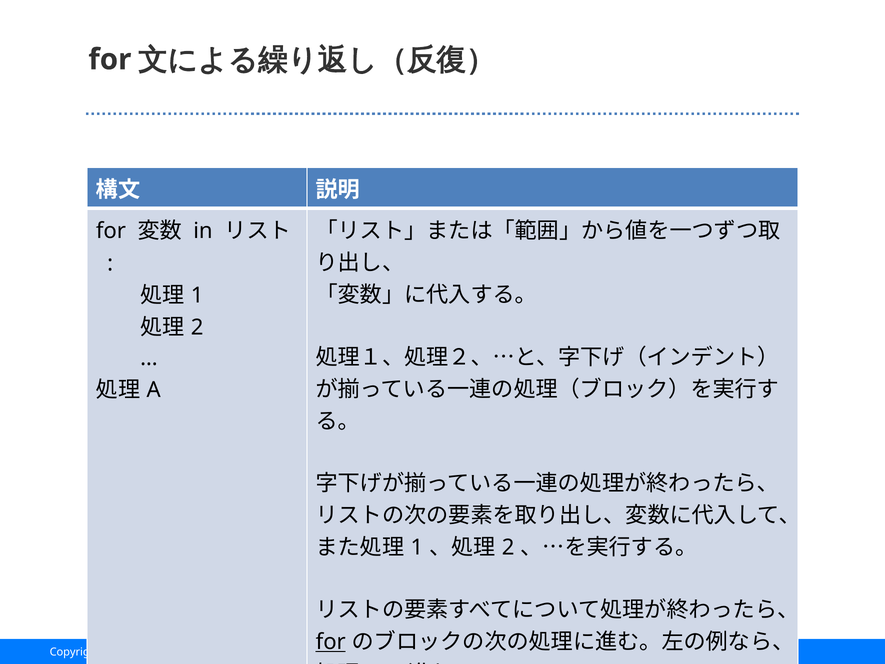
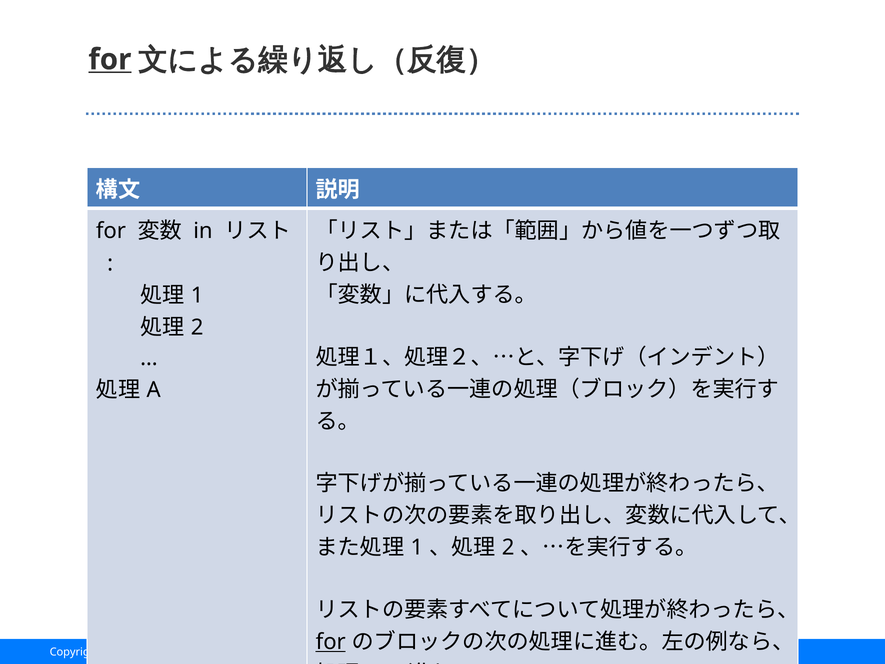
for underline: none -> present (110, 60)
